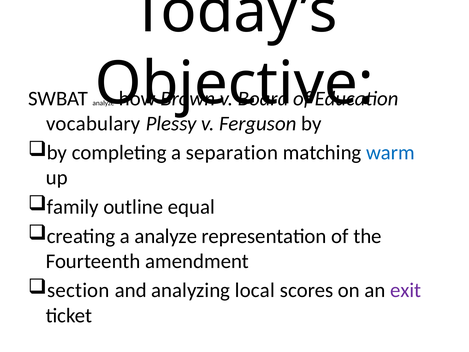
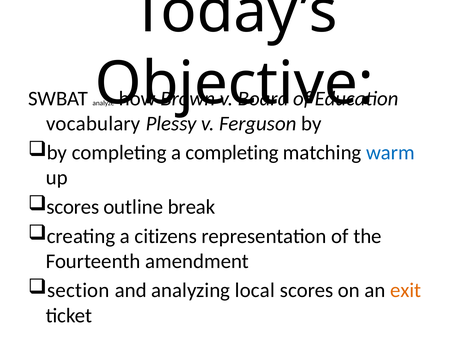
a separation: separation -> completing (232, 153)
family: family -> scores (73, 207)
equal: equal -> break (192, 207)
a analyze: analyze -> citizens (166, 236)
exit colour: purple -> orange (406, 290)
